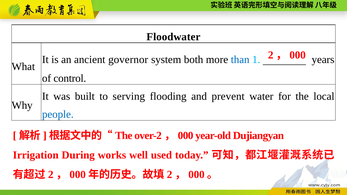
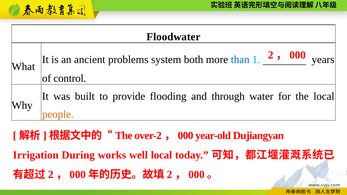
governor: governor -> problems (128, 60)
serving: serving -> provide (129, 96)
prevent: prevent -> through (228, 96)
people colour: blue -> orange (58, 115)
well used: used -> local (162, 155)
